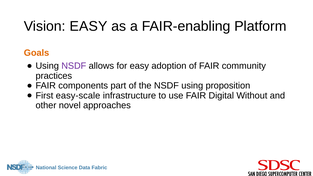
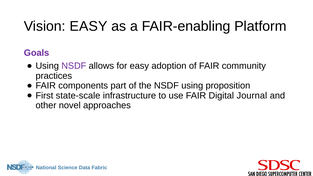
Goals colour: orange -> purple (37, 53)
easy-scale: easy-scale -> state-scale (78, 96)
Without: Without -> Journal (252, 96)
